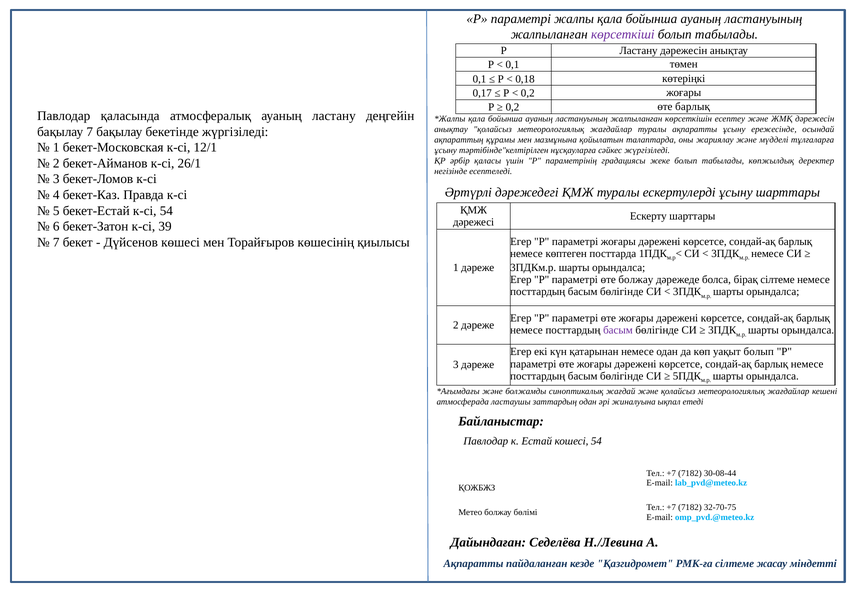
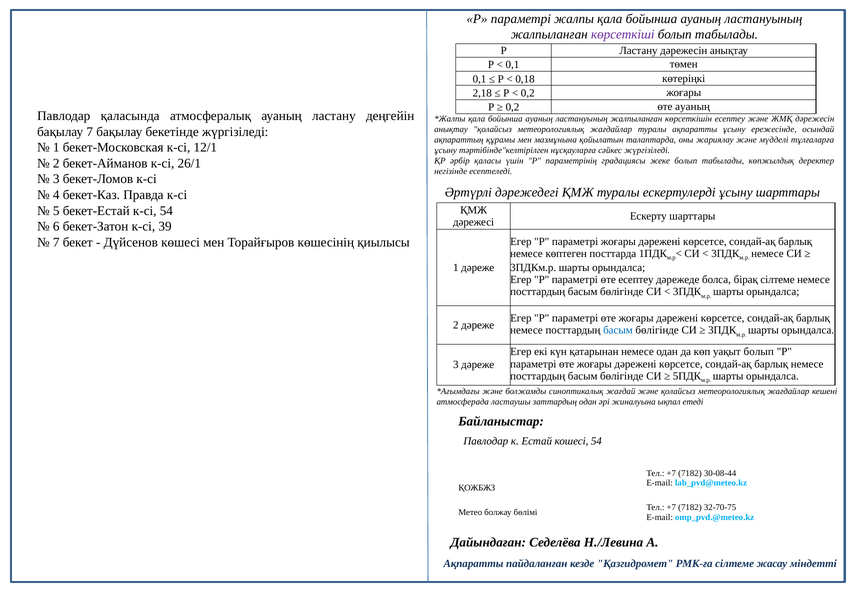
0,17: 0,17 -> 2,18 (482, 93)
өте барлық: барлық -> ауаның (693, 107)
өте болжау: болжау -> есептеу (636, 280)
басым colour: purple -> blue (618, 330)
